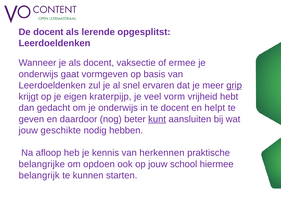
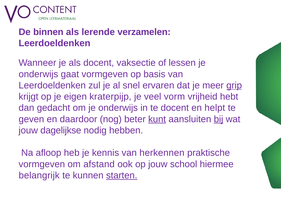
De docent: docent -> binnen (48, 32)
opgesplitst: opgesplitst -> verzamelen (144, 32)
ermee: ermee -> lessen (182, 63)
bij underline: none -> present (219, 119)
geschikte: geschikte -> dagelijkse (61, 130)
belangrijke: belangrijke -> vormgeven (42, 164)
opdoen: opdoen -> afstand (99, 164)
starten underline: none -> present (122, 175)
